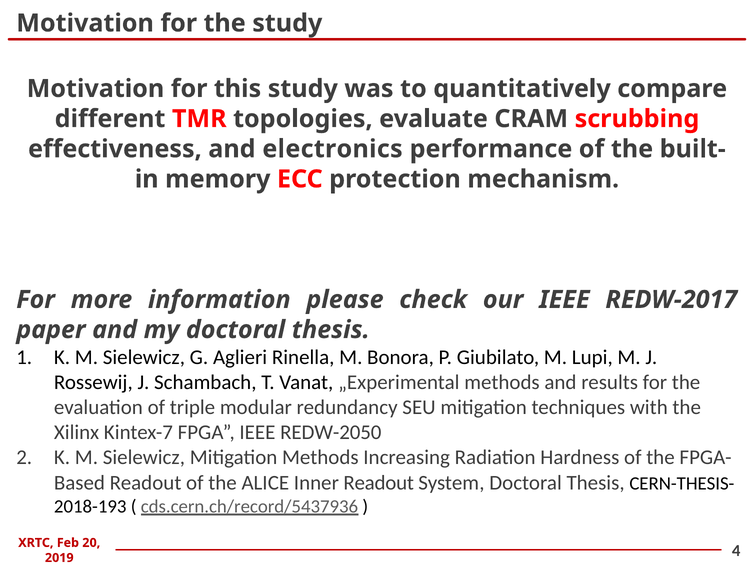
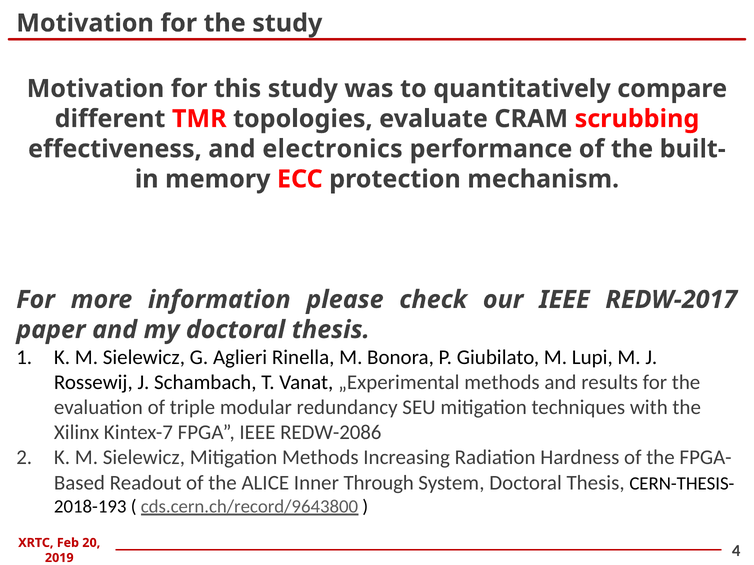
REDW-2050: REDW-2050 -> REDW-2086 (331, 433)
Inner Readout: Readout -> Through (379, 483)
cds.cern.ch/record/5437936: cds.cern.ch/record/5437936 -> cds.cern.ch/record/9643800 (249, 507)
